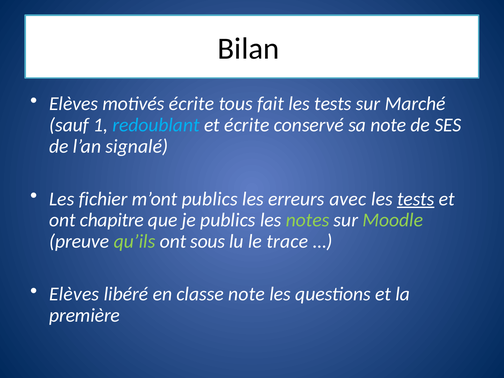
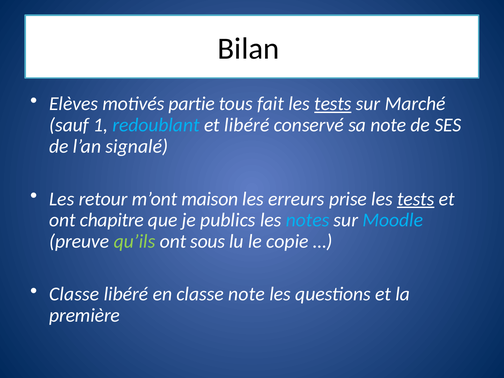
motivés écrite: écrite -> partie (192, 104)
tests underline: none -> present (333, 104)
et écrite: écrite -> libéré (247, 125)
fichier: fichier -> retour (103, 199)
m’ont publics: publics -> maison (210, 199)
avec: avec -> prise (348, 199)
notes colour: light green -> light blue (308, 220)
Moodle colour: light green -> light blue (393, 220)
trace: trace -> copie (287, 241)
Elèves: Elèves -> Classe (74, 294)
